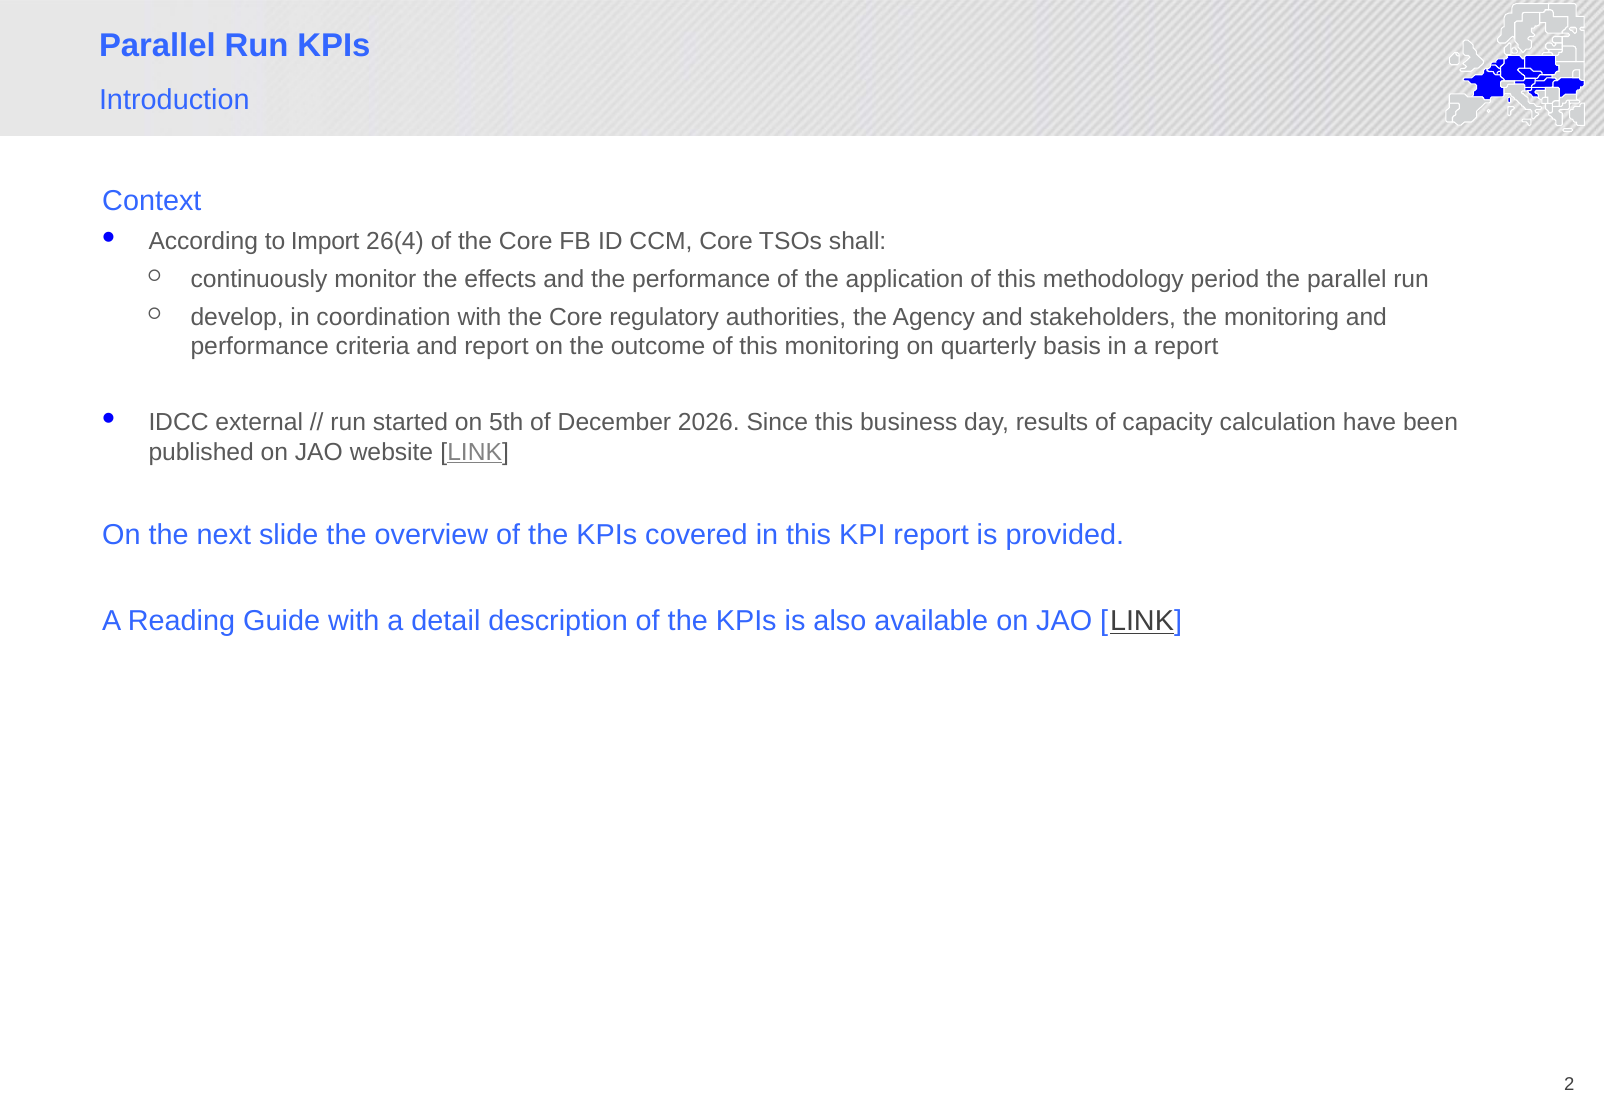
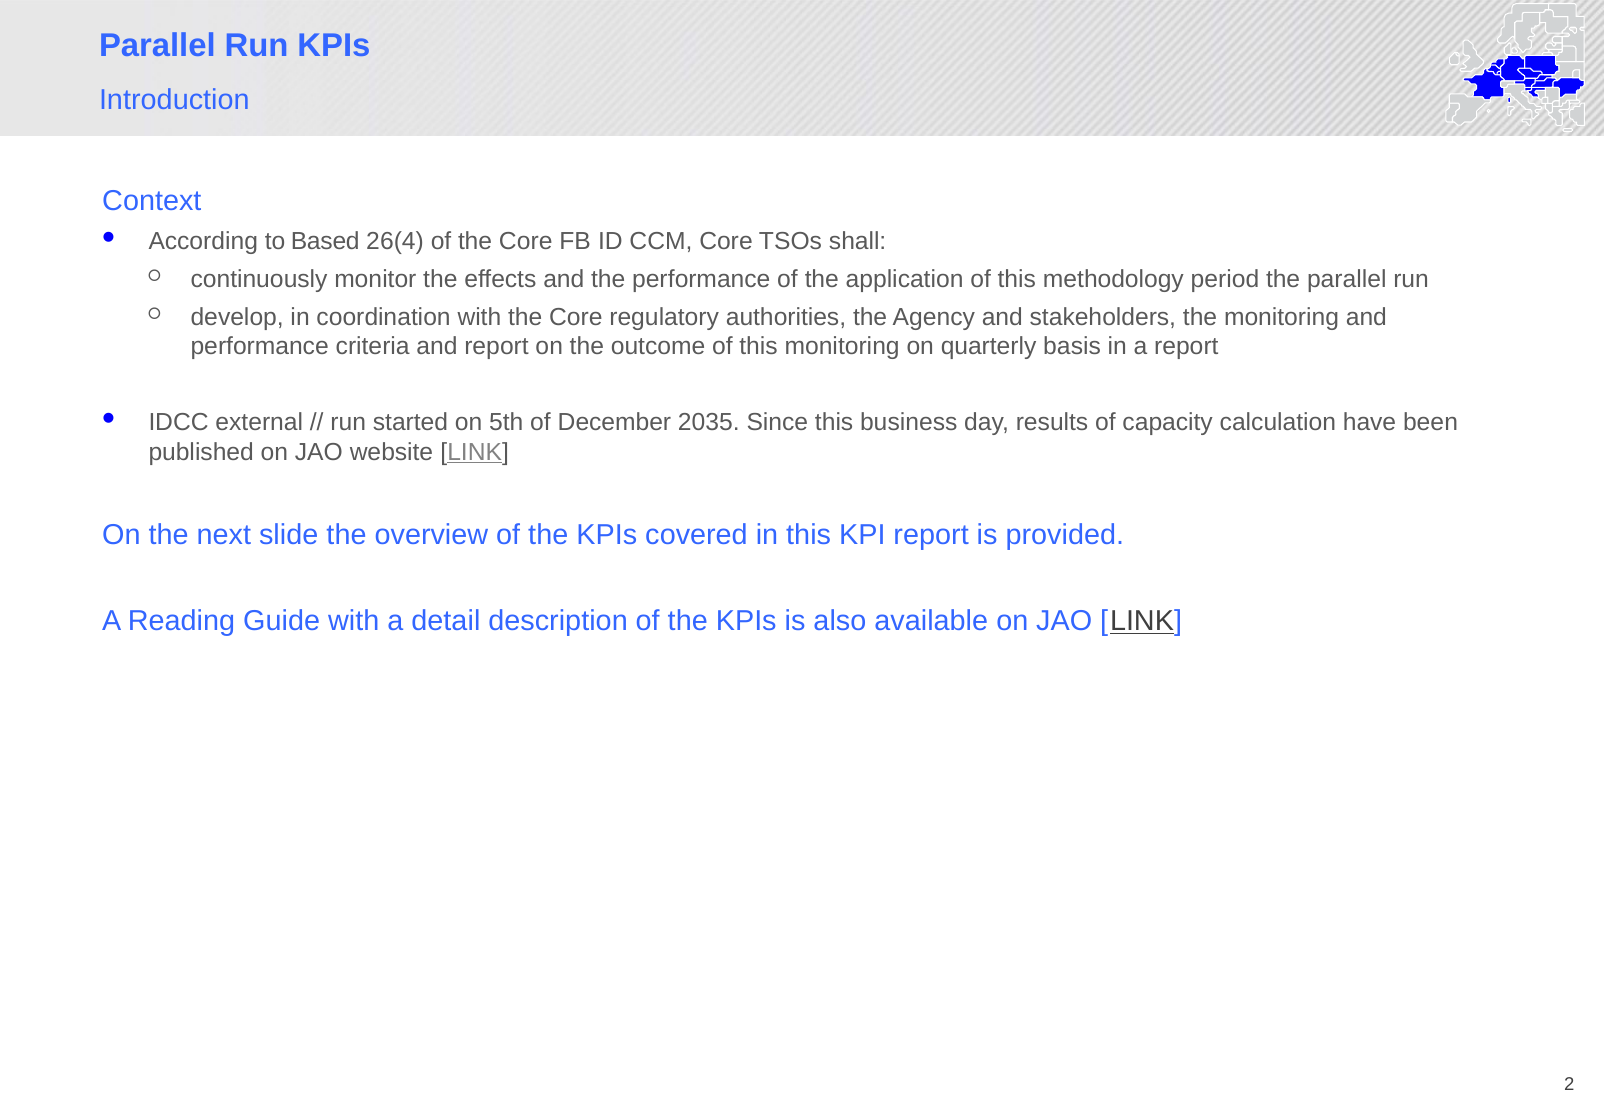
Import: Import -> Based (325, 242)
2026: 2026 -> 2035 (709, 423)
